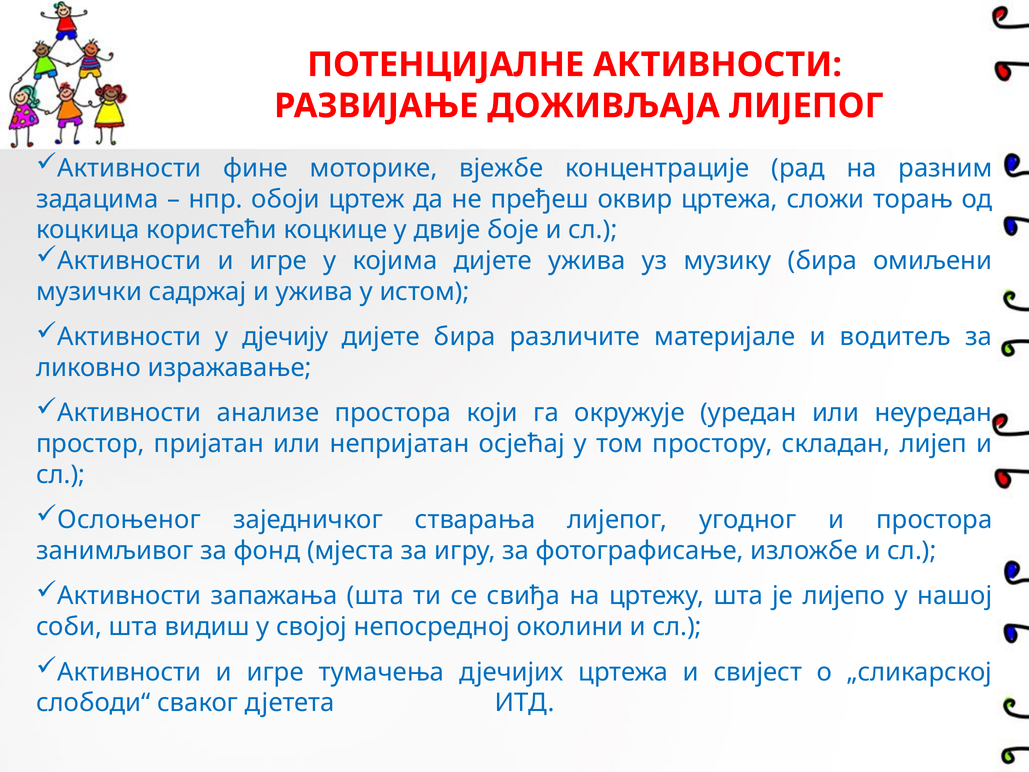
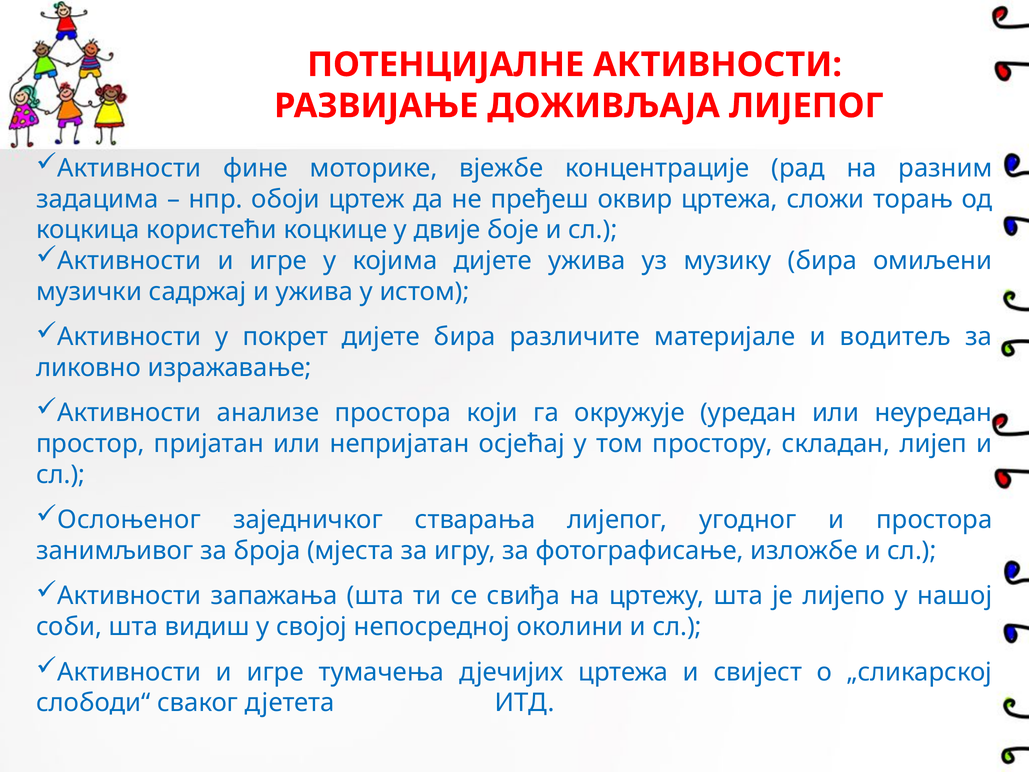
дјечију: дјечију -> покрет (285, 337)
фонд: фонд -> броја (267, 551)
